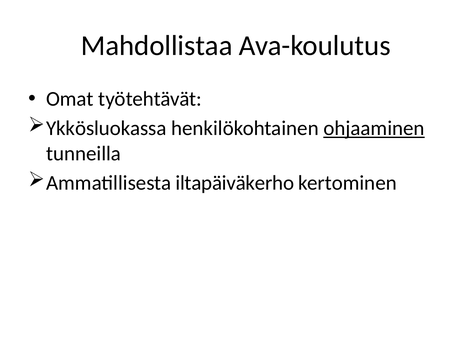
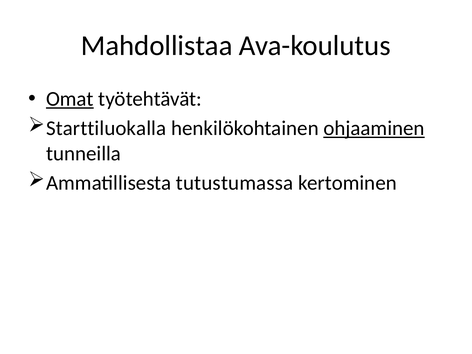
Omat underline: none -> present (70, 99)
Ykkösluokassa: Ykkösluokassa -> Starttiluokalla (106, 128)
iltapäiväkerho: iltapäiväkerho -> tutustumassa (235, 183)
